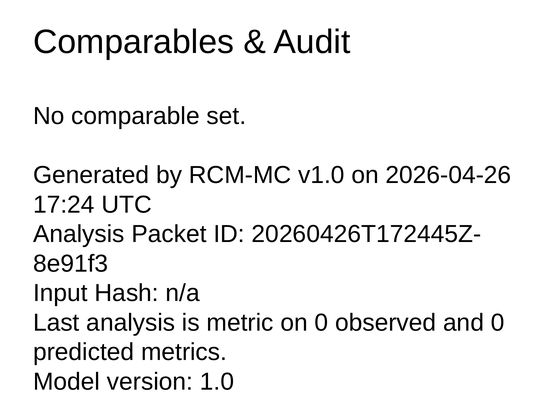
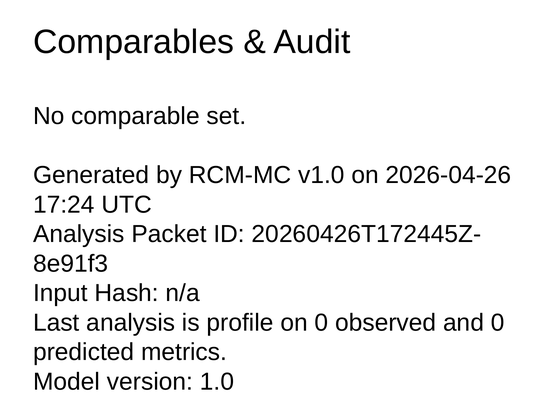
metric: metric -> profile (240, 322)
